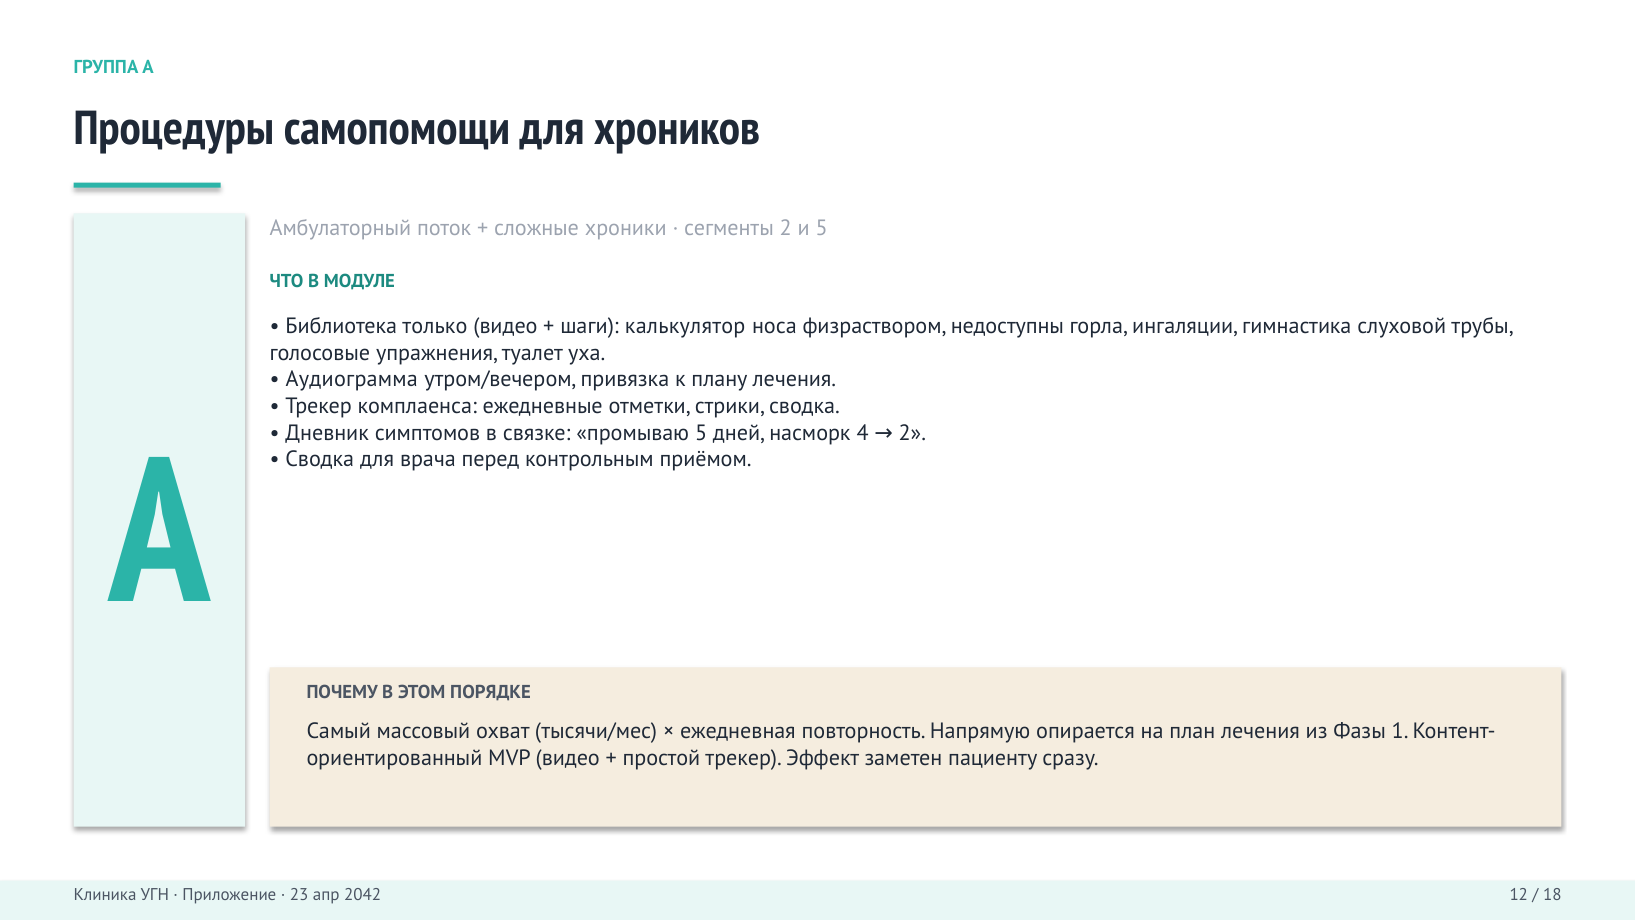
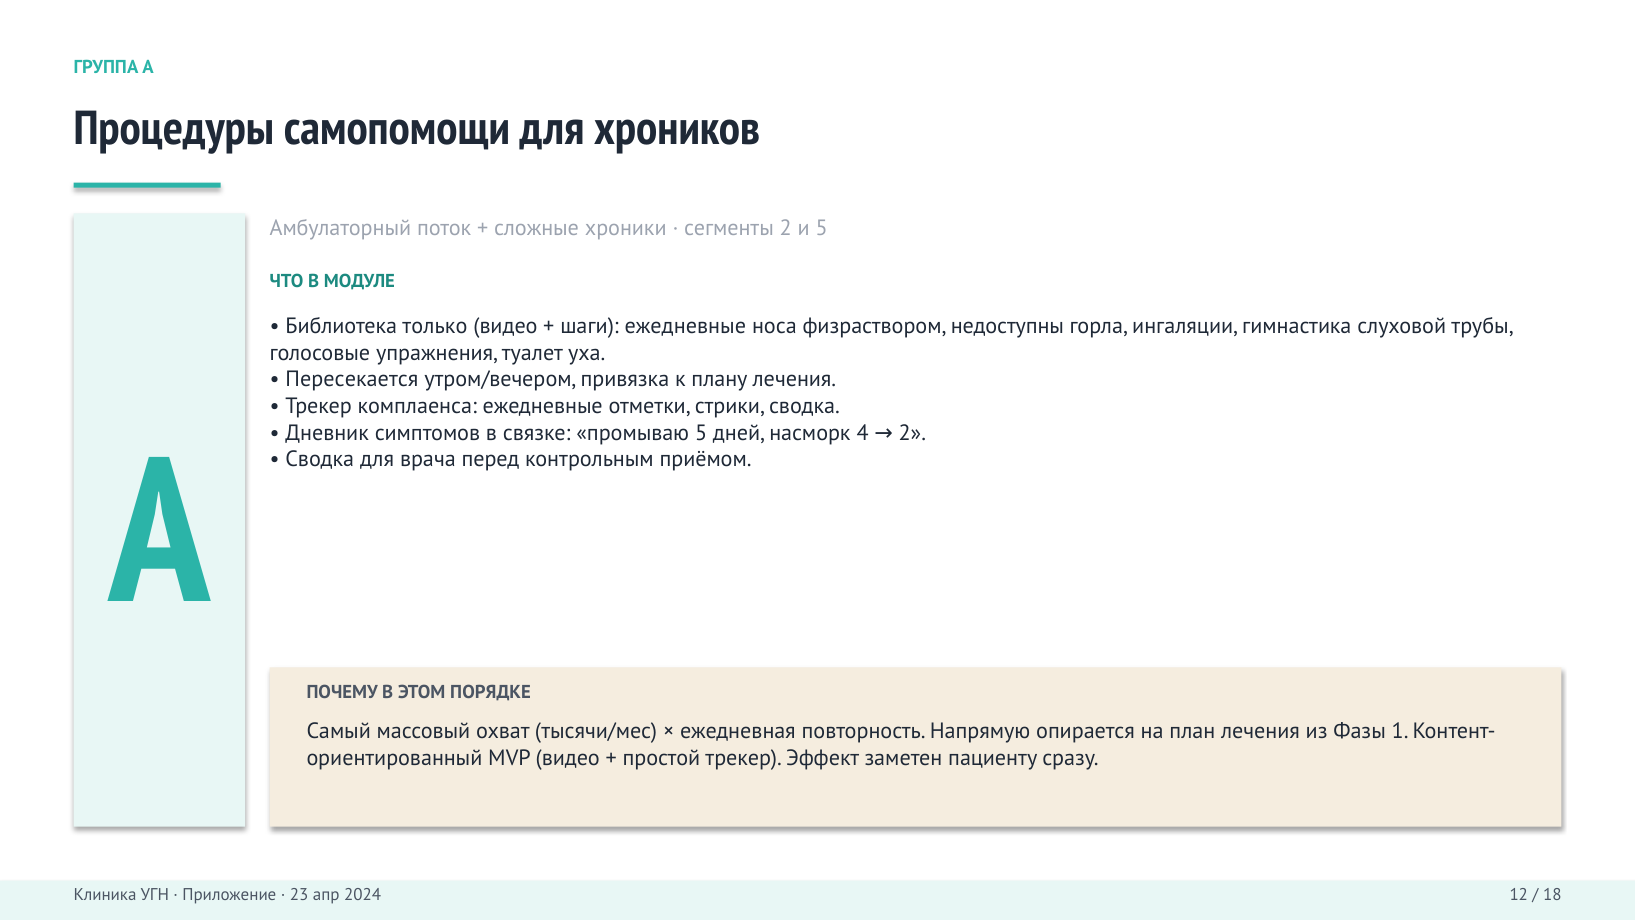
шаги калькулятор: калькулятор -> ежедневные (685, 326)
Аудиограмма: Аудиограмма -> Пересекается (352, 379)
2042: 2042 -> 2024 (363, 894)
